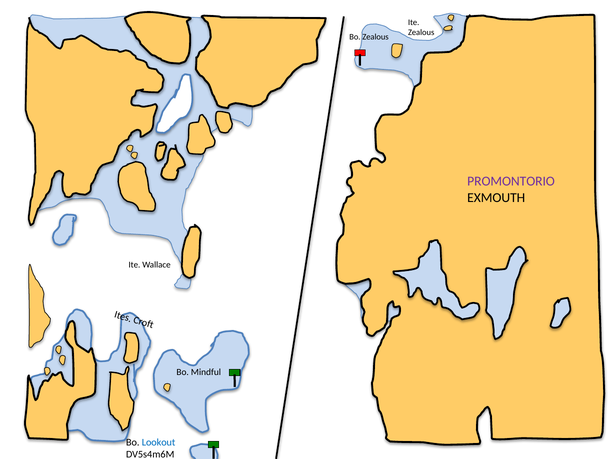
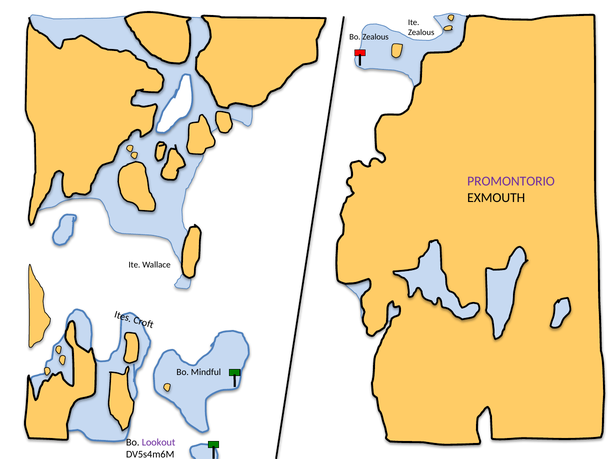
Lookout colour: blue -> purple (159, 443)
